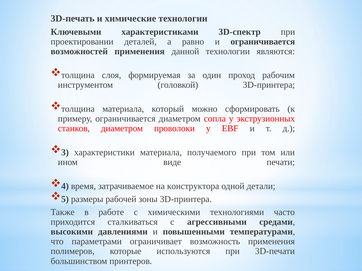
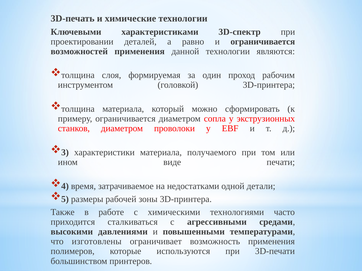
конструктора: конструктора -> недостатками (193, 186)
параметрами: параметрами -> изготовлены (97, 242)
